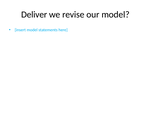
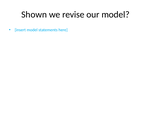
Deliver: Deliver -> Shown (34, 15)
